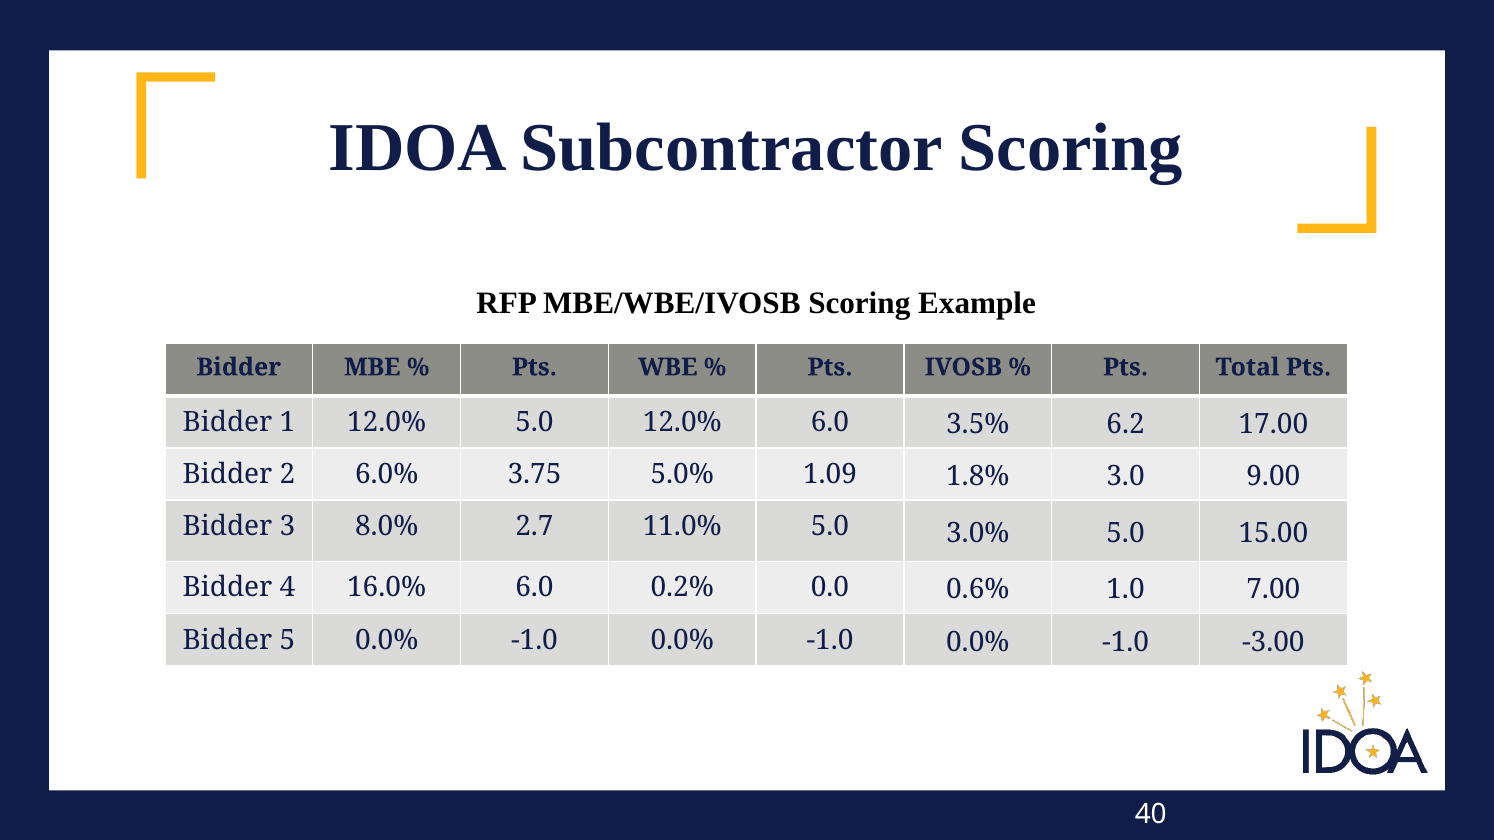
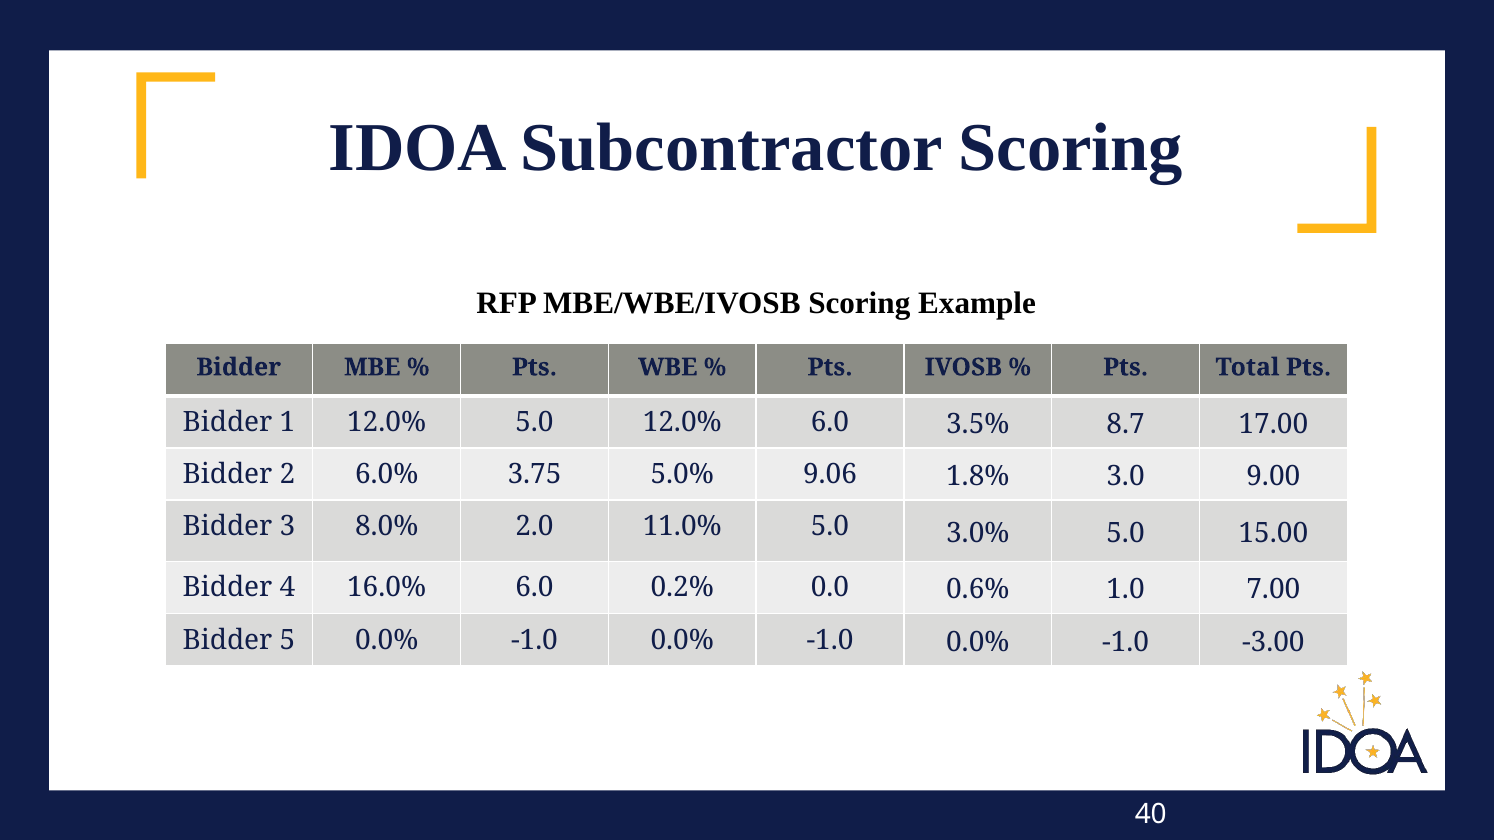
6.2: 6.2 -> 8.7 (1126, 424)
1.09: 1.09 -> 9.06 (830, 474)
2.7: 2.7 -> 2.0 (534, 527)
